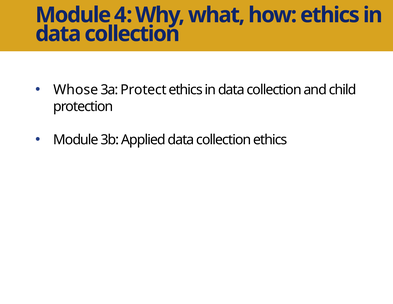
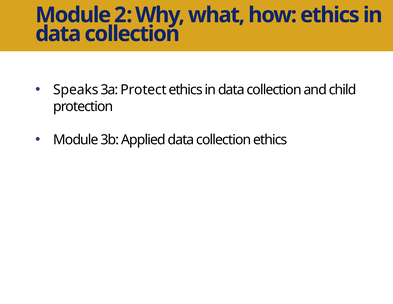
4: 4 -> 2 (123, 15)
Whose: Whose -> Speaks (76, 90)
